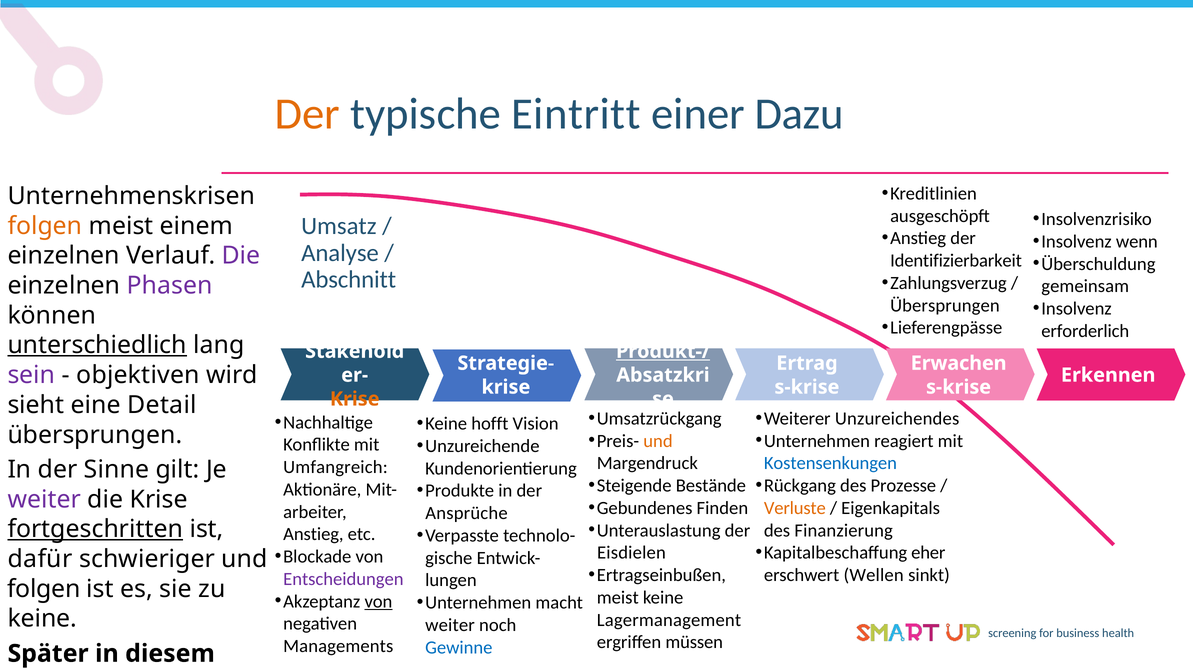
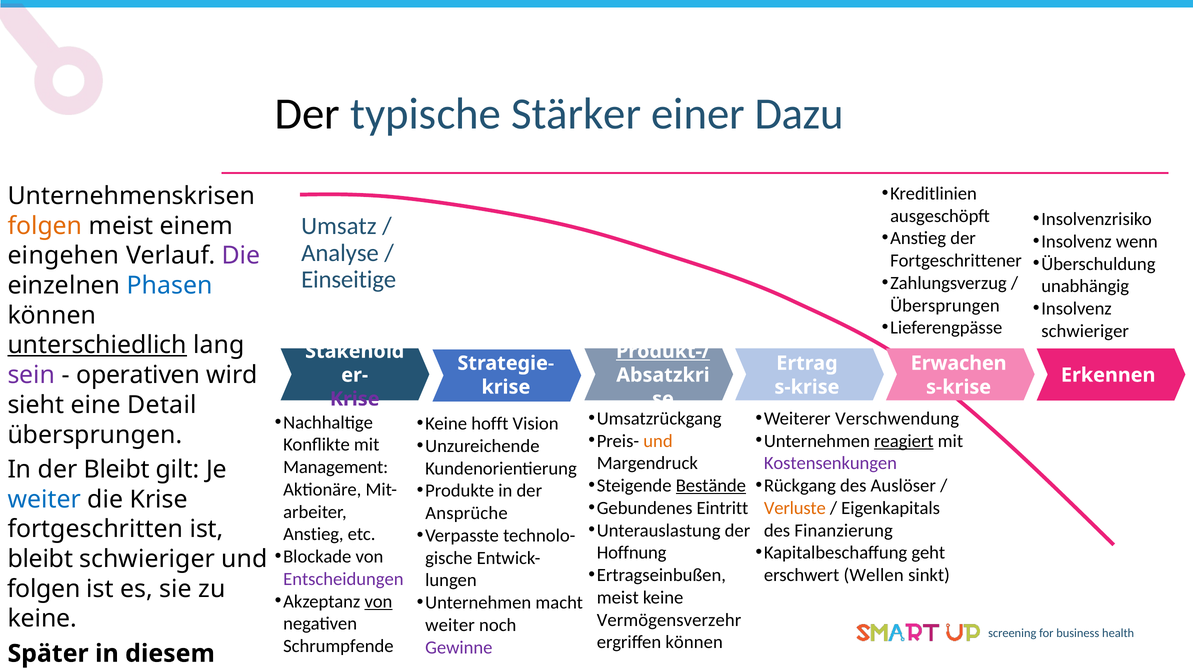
Der colour: orange -> black (307, 114)
Eintritt: Eintritt -> Stärker (576, 114)
einzelnen: einzelnen -> eingehen (63, 256)
Identifizierbarkeit: Identifizierbarkeit -> Fortgeschrittener (956, 261)
Abschnitt: Abschnitt -> Einseitige (349, 280)
Phasen colour: purple -> blue (170, 286)
gemeinsam: gemeinsam -> unabhängig (1085, 286)
erforderlich: erforderlich -> schwieriger (1085, 331)
objektiven: objektiven -> operativen (138, 375)
Krise colour: orange -> purple (355, 399)
Unzureichendes: Unzureichendes -> Verschwendung (897, 419)
reagiert underline: none -> present (904, 441)
Kostensenkungen colour: blue -> purple (830, 463)
Umfangreich: Umfangreich -> Management (336, 467)
der Sinne: Sinne -> Bleibt (117, 470)
Bestände underline: none -> present (711, 486)
Prozesse: Prozesse -> Auslöser (903, 486)
weiter colour: purple -> blue (44, 499)
Finden: Finden -> Eintritt (722, 508)
fortgeschritten underline: present -> none (95, 529)
eher: eher -> geht (928, 553)
Eisdielen: Eisdielen -> Hoffnung (632, 553)
dafür: dafür -> bleibt (40, 559)
Lagermanagement: Lagermanagement -> Vermögensverzehr (669, 620)
ergriffen müssen: müssen -> können (694, 642)
Managements: Managements -> Schrumpfende (338, 646)
Gewinne colour: blue -> purple (459, 647)
